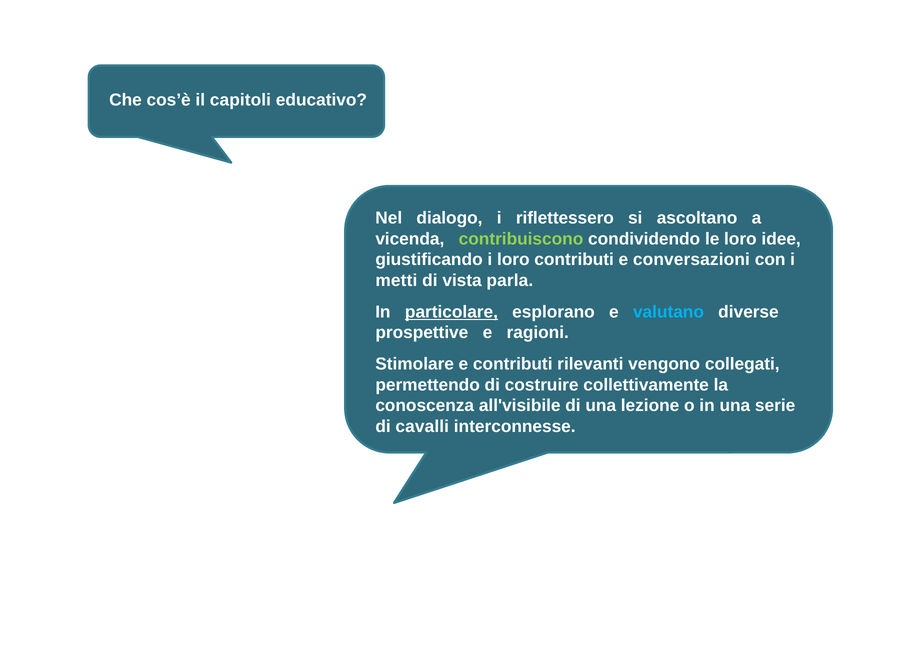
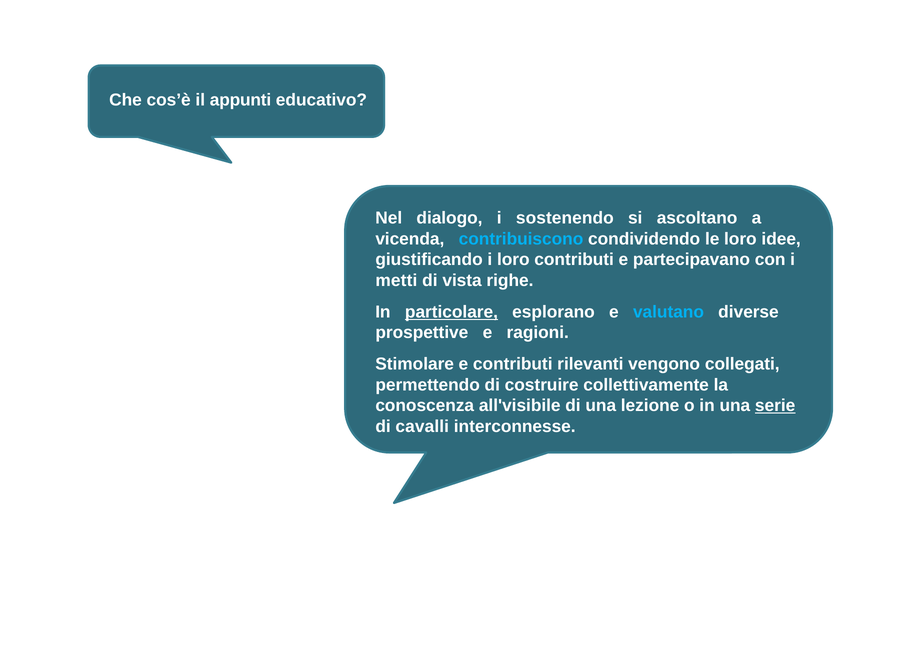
capitoli: capitoli -> appunti (241, 100)
riflettessero: riflettessero -> sostenendo (565, 218)
contribuiscono colour: light green -> light blue (521, 239)
conversazioni: conversazioni -> partecipavano (692, 259)
parla: parla -> righe (510, 280)
serie underline: none -> present (775, 405)
